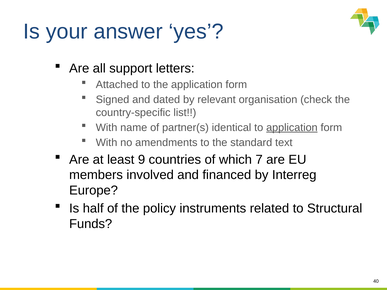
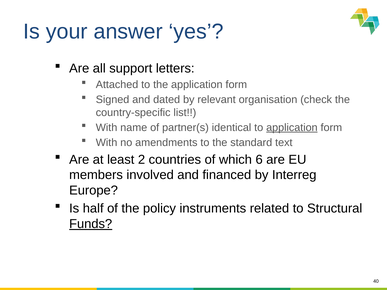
9: 9 -> 2 (142, 160)
7: 7 -> 6 (259, 160)
Funds underline: none -> present (91, 224)
